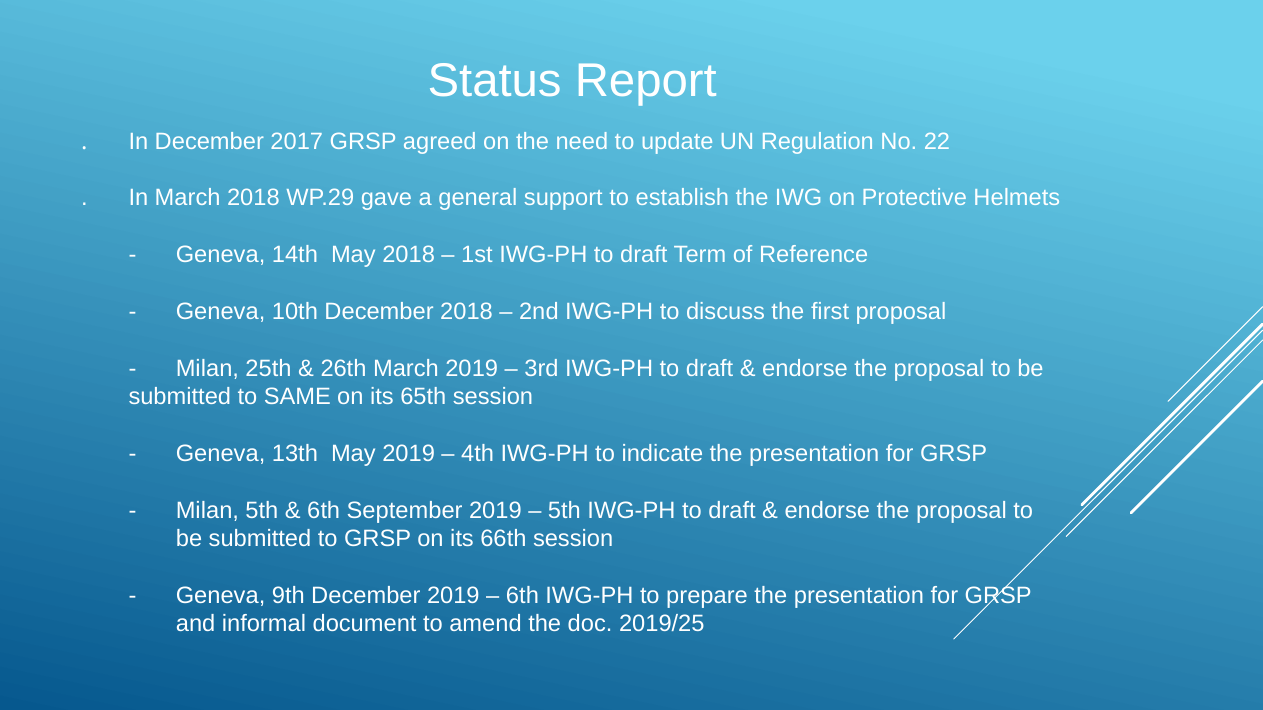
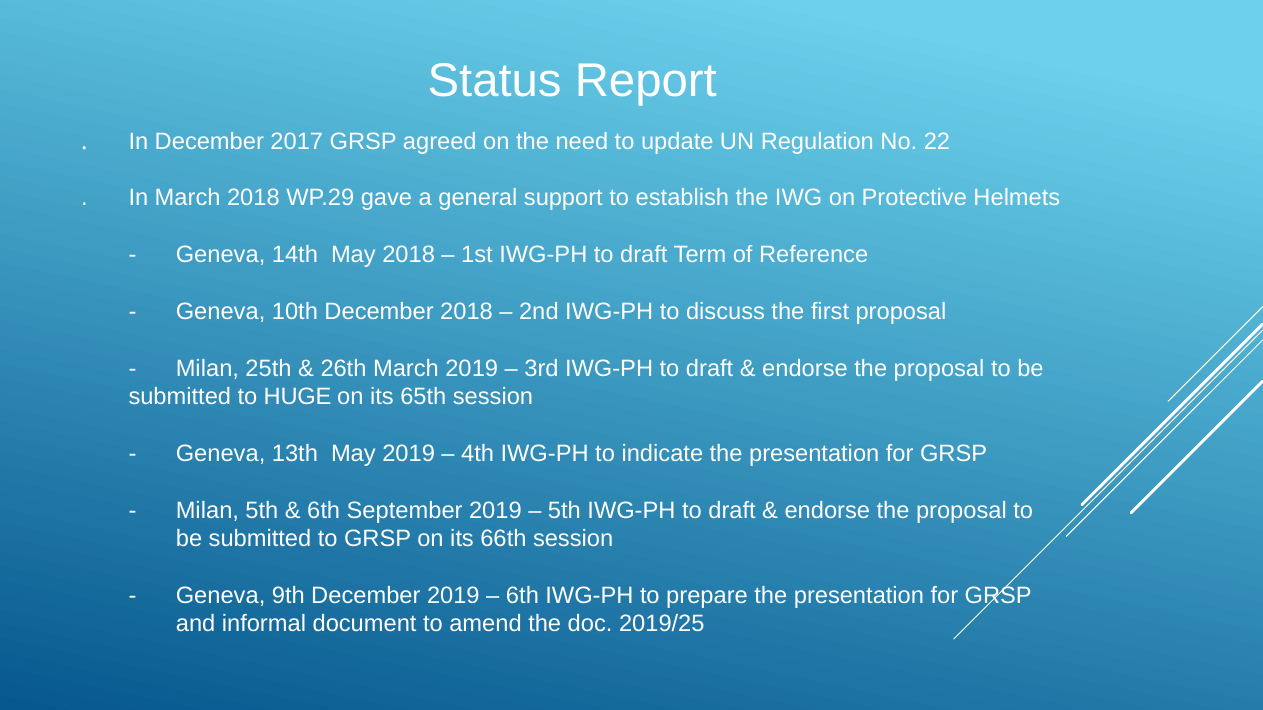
SAME: SAME -> HUGE (298, 397)
